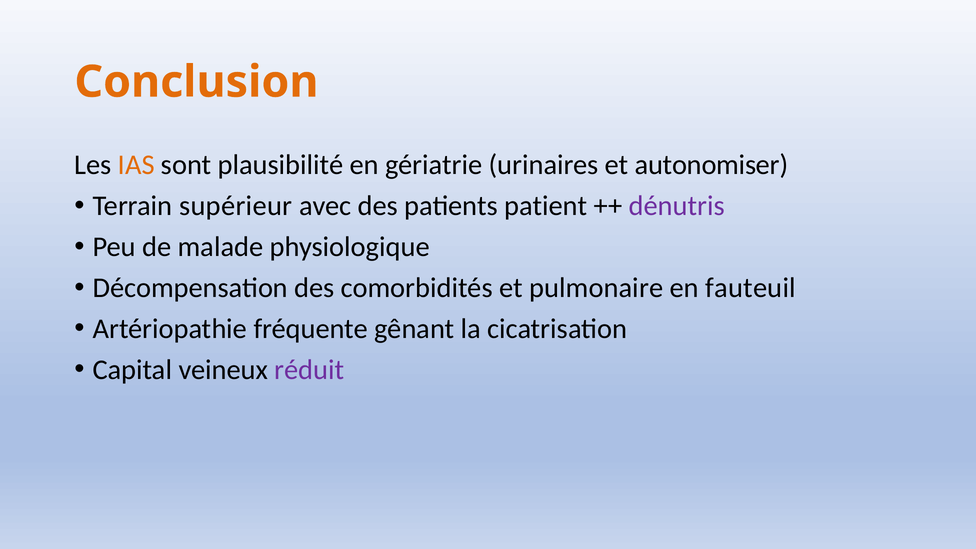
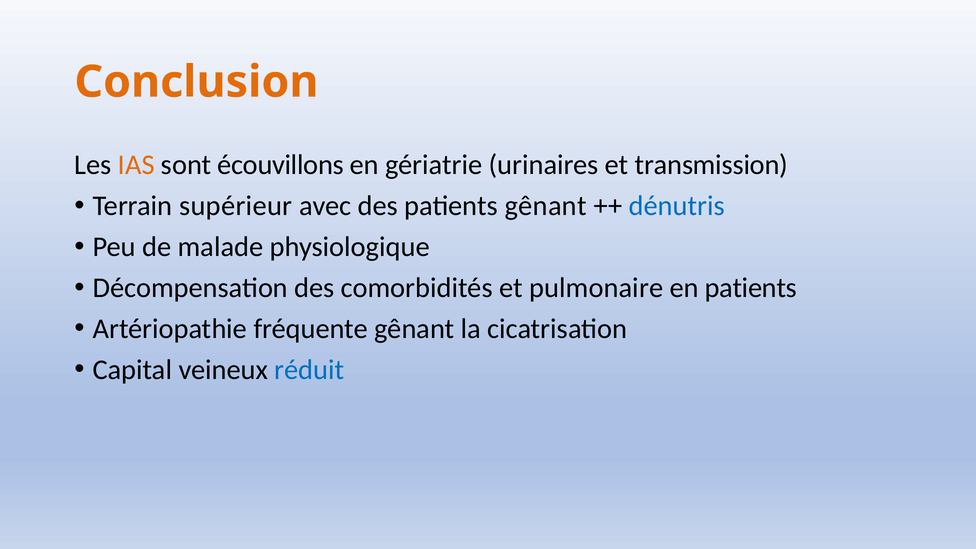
plausibilité: plausibilité -> écouvillons (281, 165)
autonomiser: autonomiser -> transmission (711, 165)
patients patient: patient -> gênant (546, 206)
dénutris colour: purple -> blue (677, 206)
en fauteuil: fauteuil -> patients (751, 288)
réduit colour: purple -> blue (309, 370)
